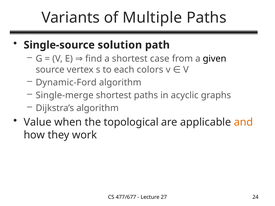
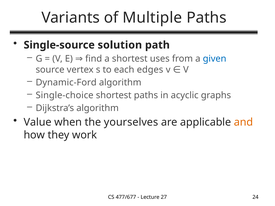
case: case -> uses (160, 59)
given colour: black -> blue (215, 59)
colors: colors -> edges (150, 70)
Single-merge: Single-merge -> Single-choice (65, 95)
topological: topological -> yourselves (131, 122)
